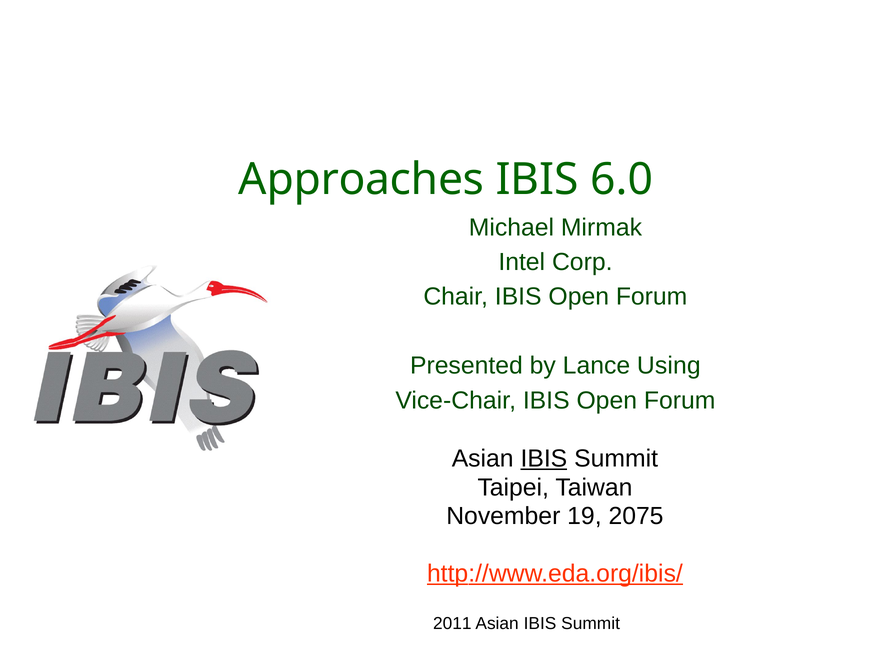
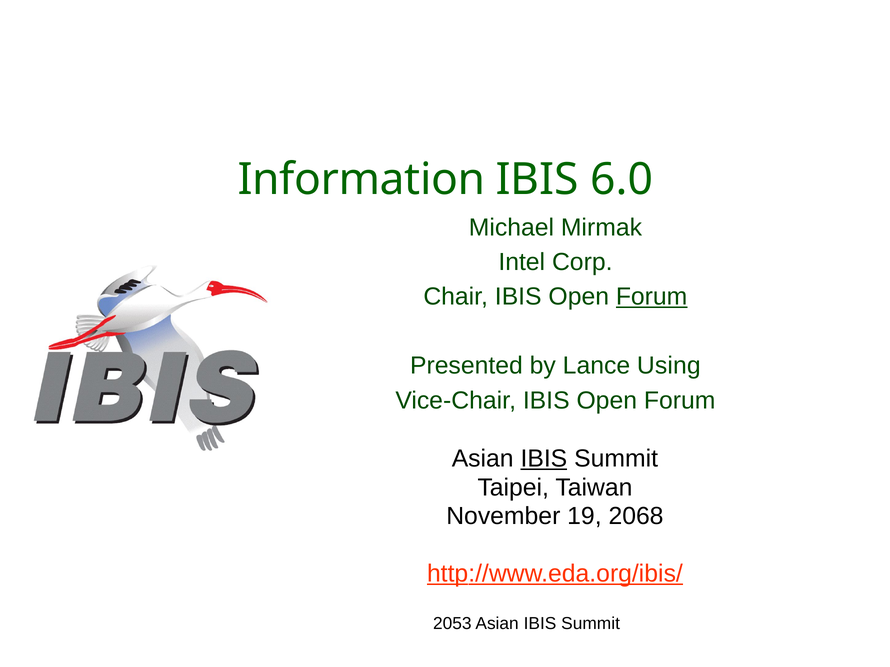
Approaches: Approaches -> Information (361, 180)
Forum underline: none -> present (652, 297)
2075: 2075 -> 2068 (636, 516)
2011: 2011 -> 2053 (452, 624)
